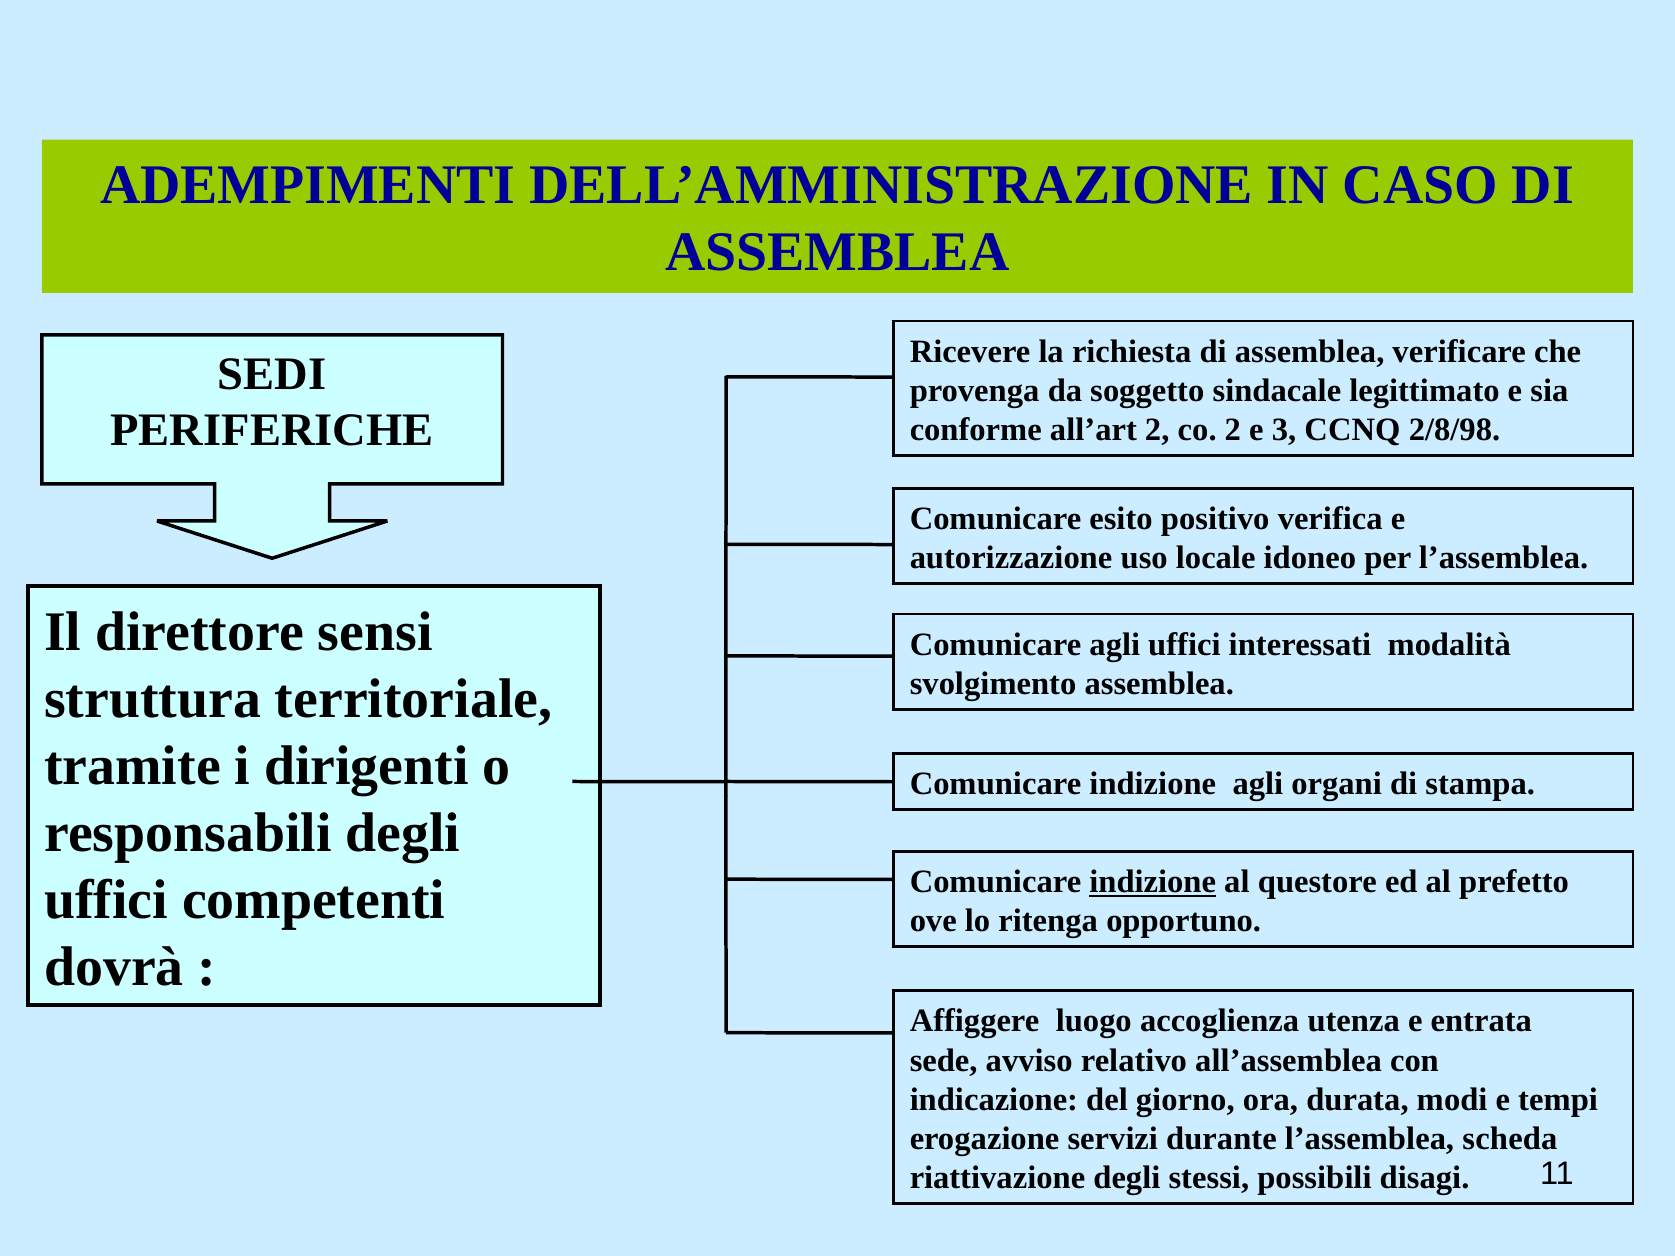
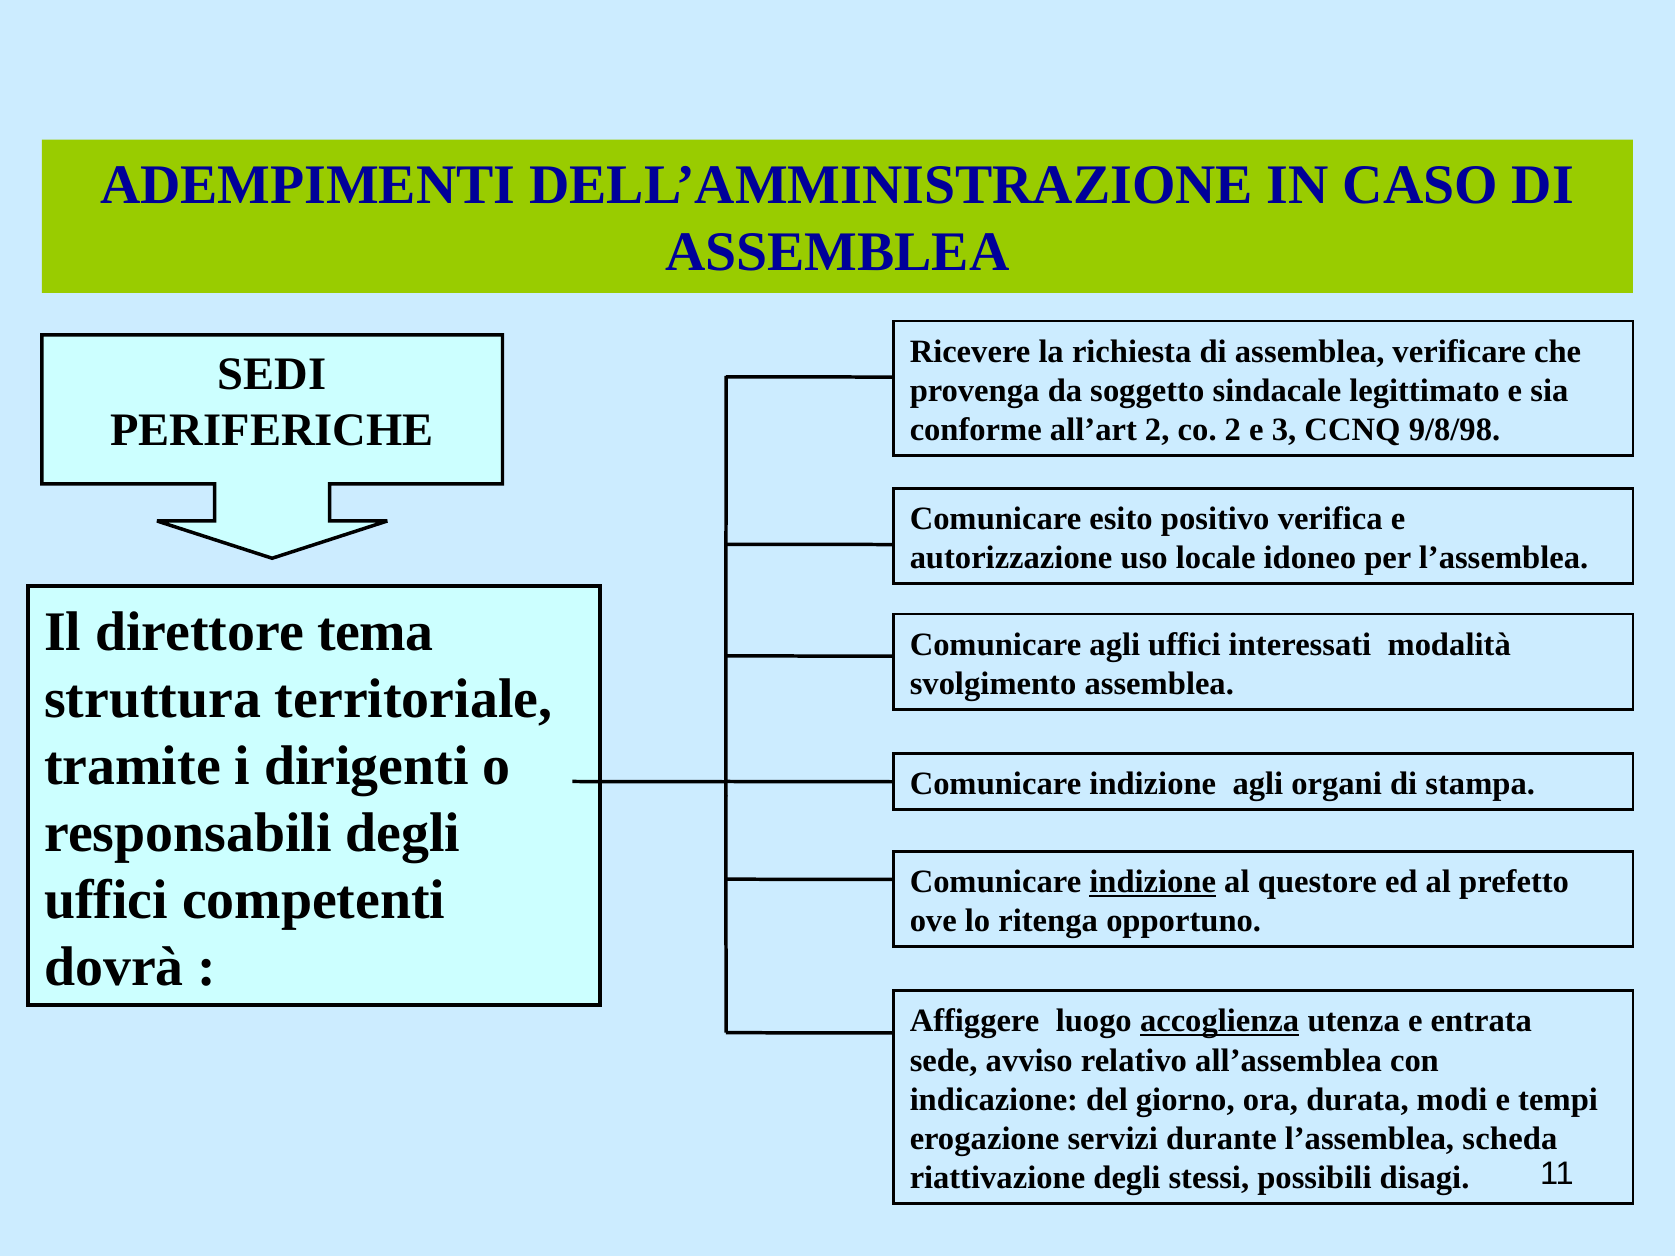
2/8/98: 2/8/98 -> 9/8/98 (1455, 430)
sensi: sensi -> tema (375, 632)
accoglienza underline: none -> present (1220, 1021)
